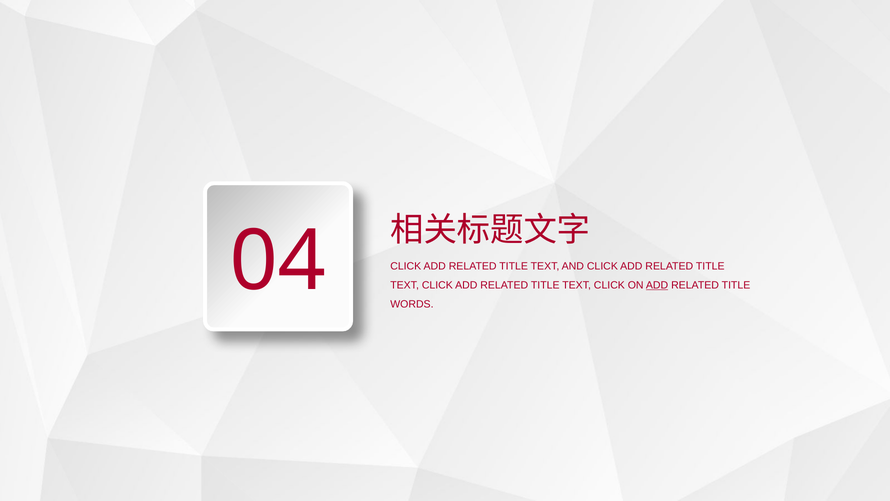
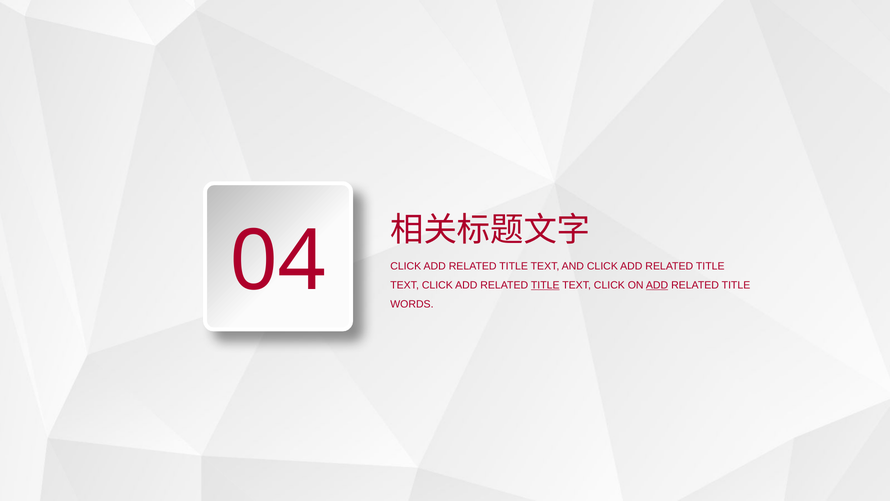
TITLE underline: none -> present (545, 285)
